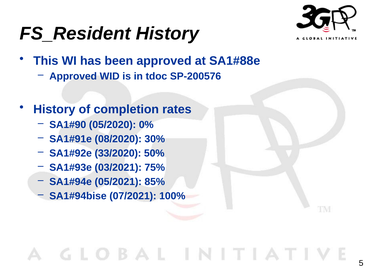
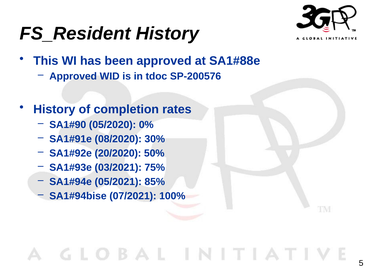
33/2020: 33/2020 -> 20/2020 (118, 153)
